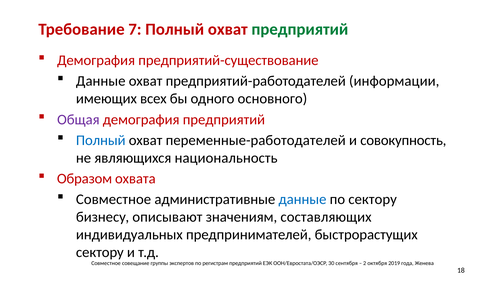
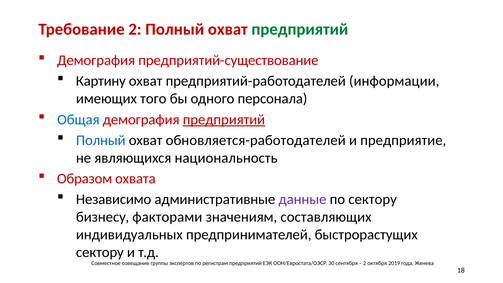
Требование 7: 7 -> 2 (135, 29)
Данные: Данные -> Картину (101, 81)
всех: всех -> того (153, 99)
основного: основного -> персонала (272, 99)
Общая colour: purple -> blue (78, 120)
предприятий underline: none -> present (224, 120)
переменные-работодателей: переменные-работодателей -> обновляется-работодателей (256, 140)
совокупность: совокупность -> предприятие (403, 140)
Совместное: Совместное -> Независимо (114, 199)
данные colour: blue -> purple (302, 199)
описывают: описывают -> факторами (167, 217)
